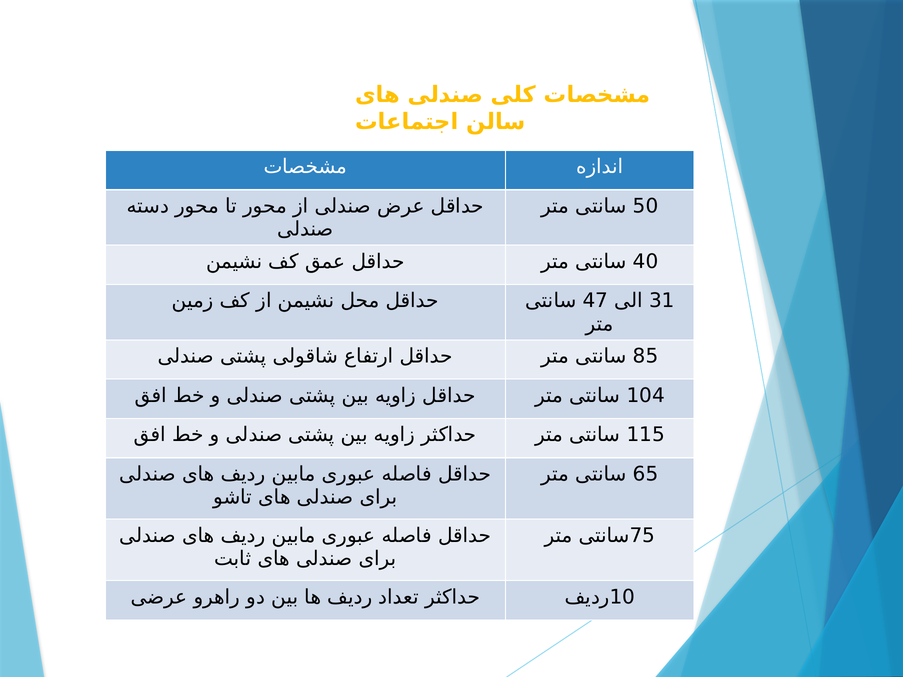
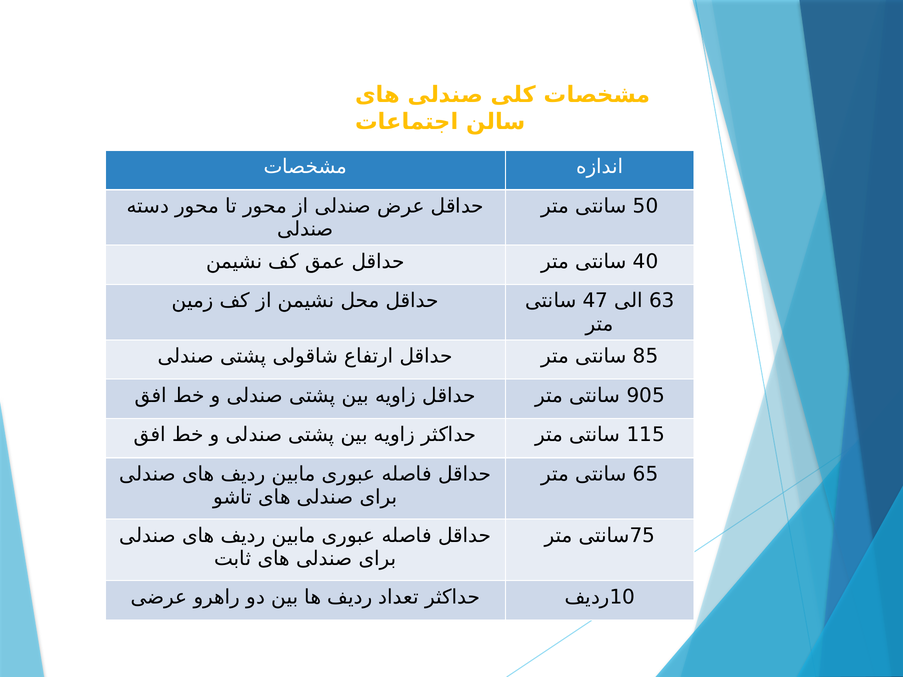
31: 31 -> 63 (662, 301)
104: 104 -> 905 (646, 396)
